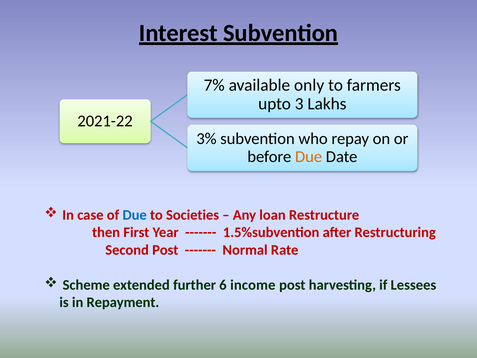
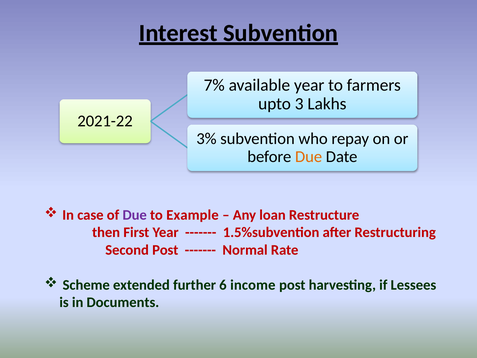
only: only -> year (309, 85)
Due colour: blue -> purple (135, 215)
Societies: Societies -> Example (192, 215)
Repayment: Repayment -> Documents (123, 302)
